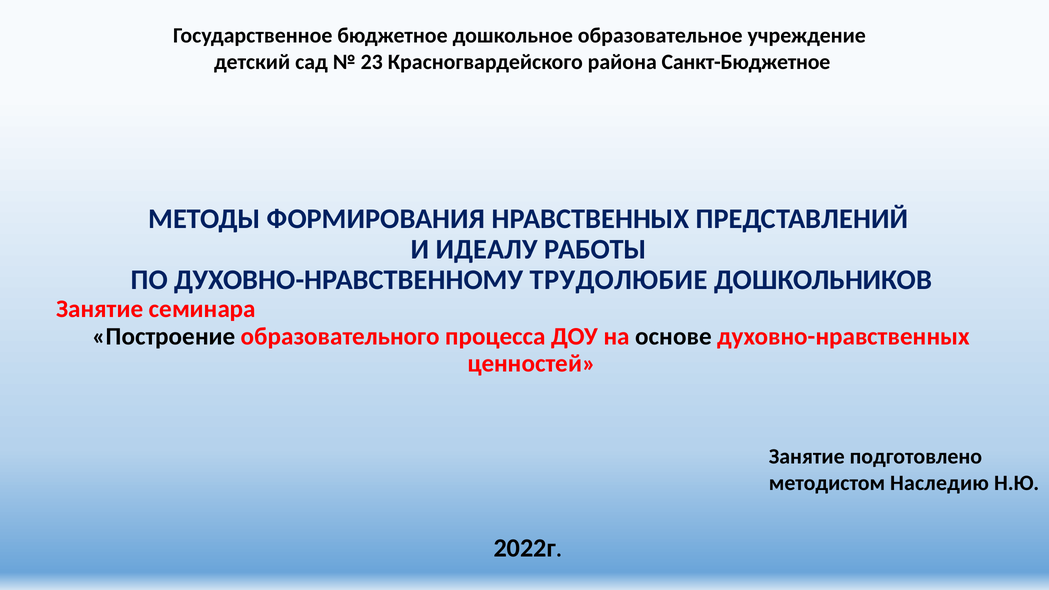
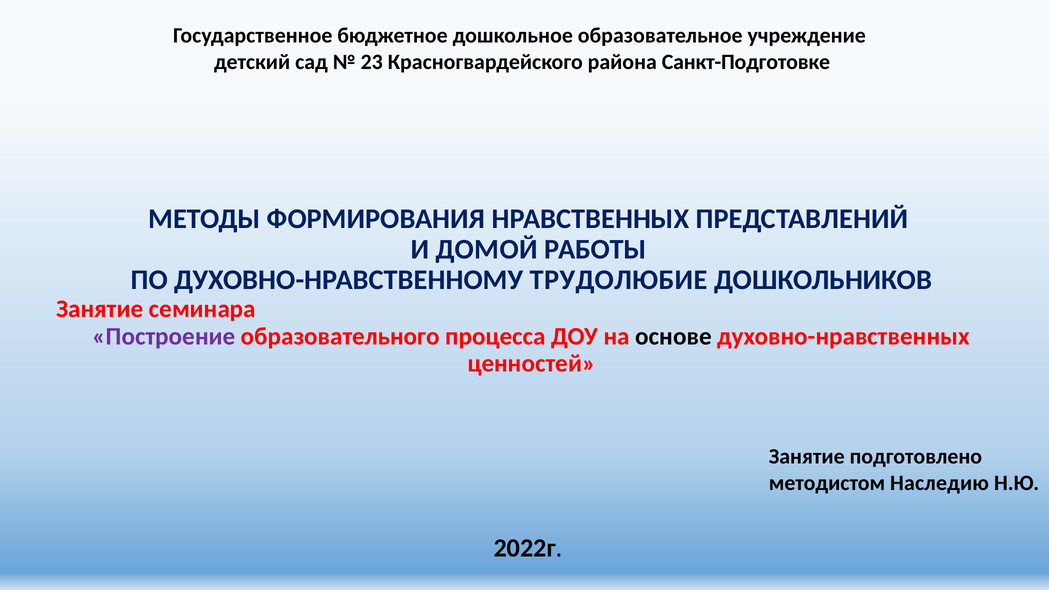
Санкт-Бюджетное: Санкт-Бюджетное -> Санкт-Подготовке (746, 62)
ИДЕАЛУ: ИДЕАЛУ -> ДОМОЙ (487, 249)
Построение colour: black -> purple (164, 336)
